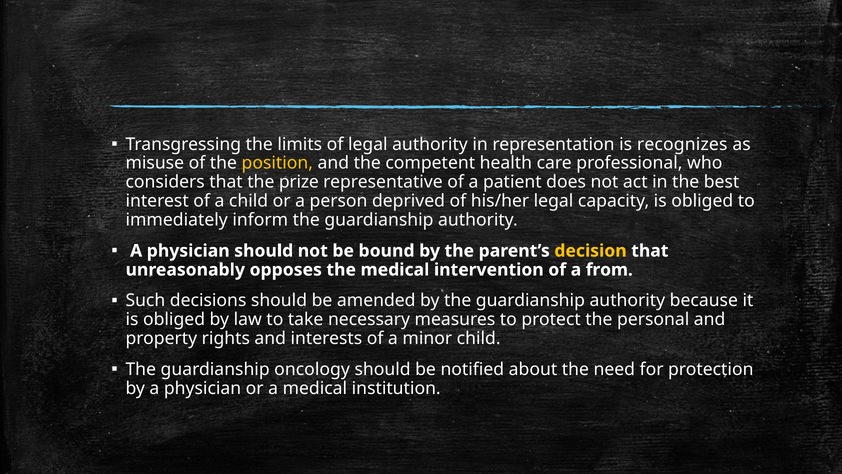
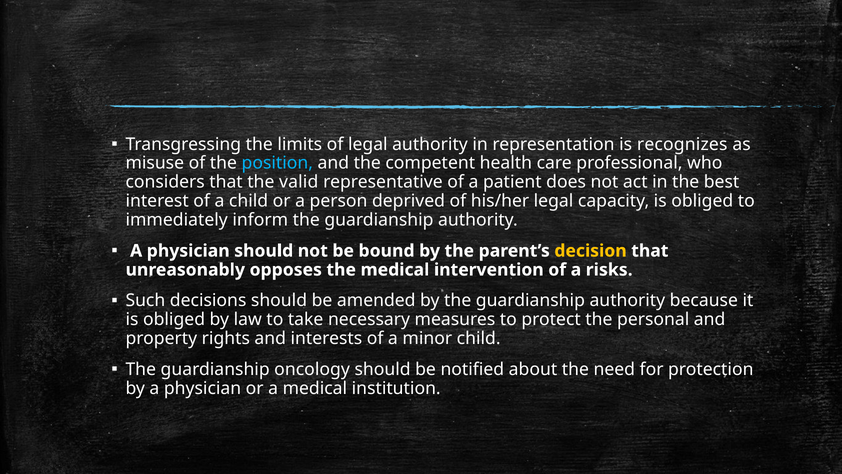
position colour: yellow -> light blue (277, 163)
prize: prize -> valid (299, 182)
from: from -> risks (609, 270)
